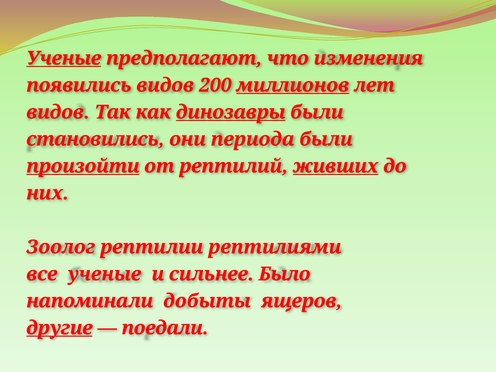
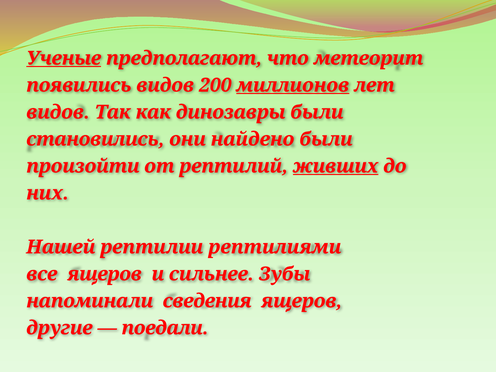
изменения: изменения -> метеорит (368, 58)
динозавры underline: present -> none (231, 112)
периода: периода -> найдено (253, 139)
произойти underline: present -> none (83, 166)
Зоолог: Зоолог -> Нашей (61, 247)
все ученые: ученые -> ящеров (105, 274)
Было: Было -> Зубы (284, 274)
добыты: добыты -> сведения (207, 301)
другие underline: present -> none (59, 328)
